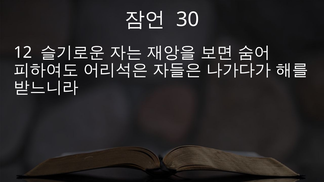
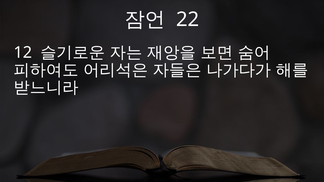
30: 30 -> 22 (188, 20)
